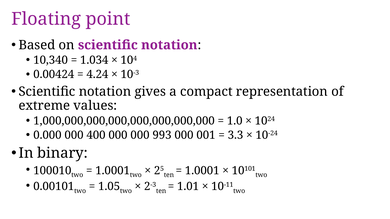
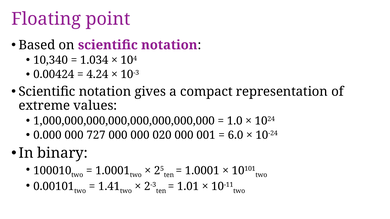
400: 400 -> 727 (96, 135)
993: 993 -> 020 (162, 135)
3.3: 3.3 -> 6.0 (235, 135)
1.05: 1.05 -> 1.41 (109, 187)
